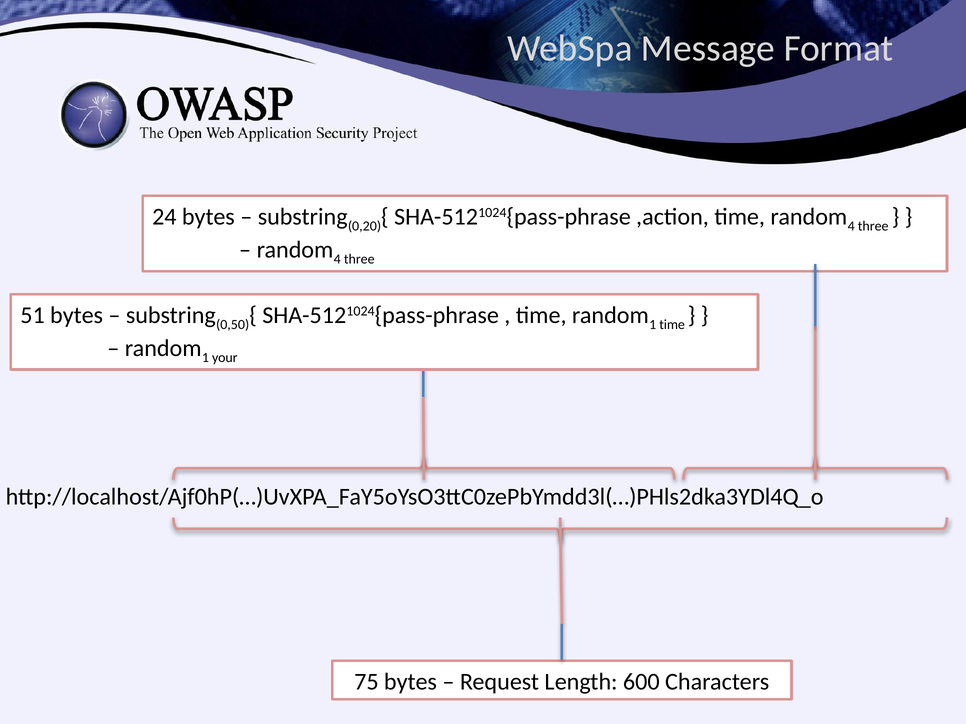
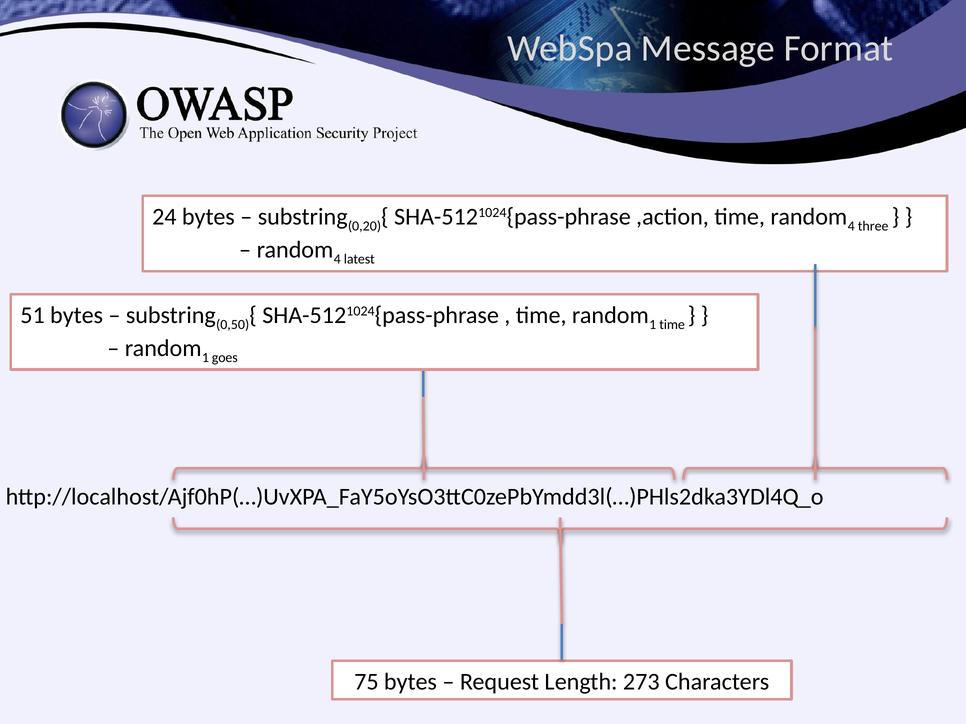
three: three -> latest (359, 259)
your: your -> goes (225, 358)
600: 600 -> 273 (641, 682)
